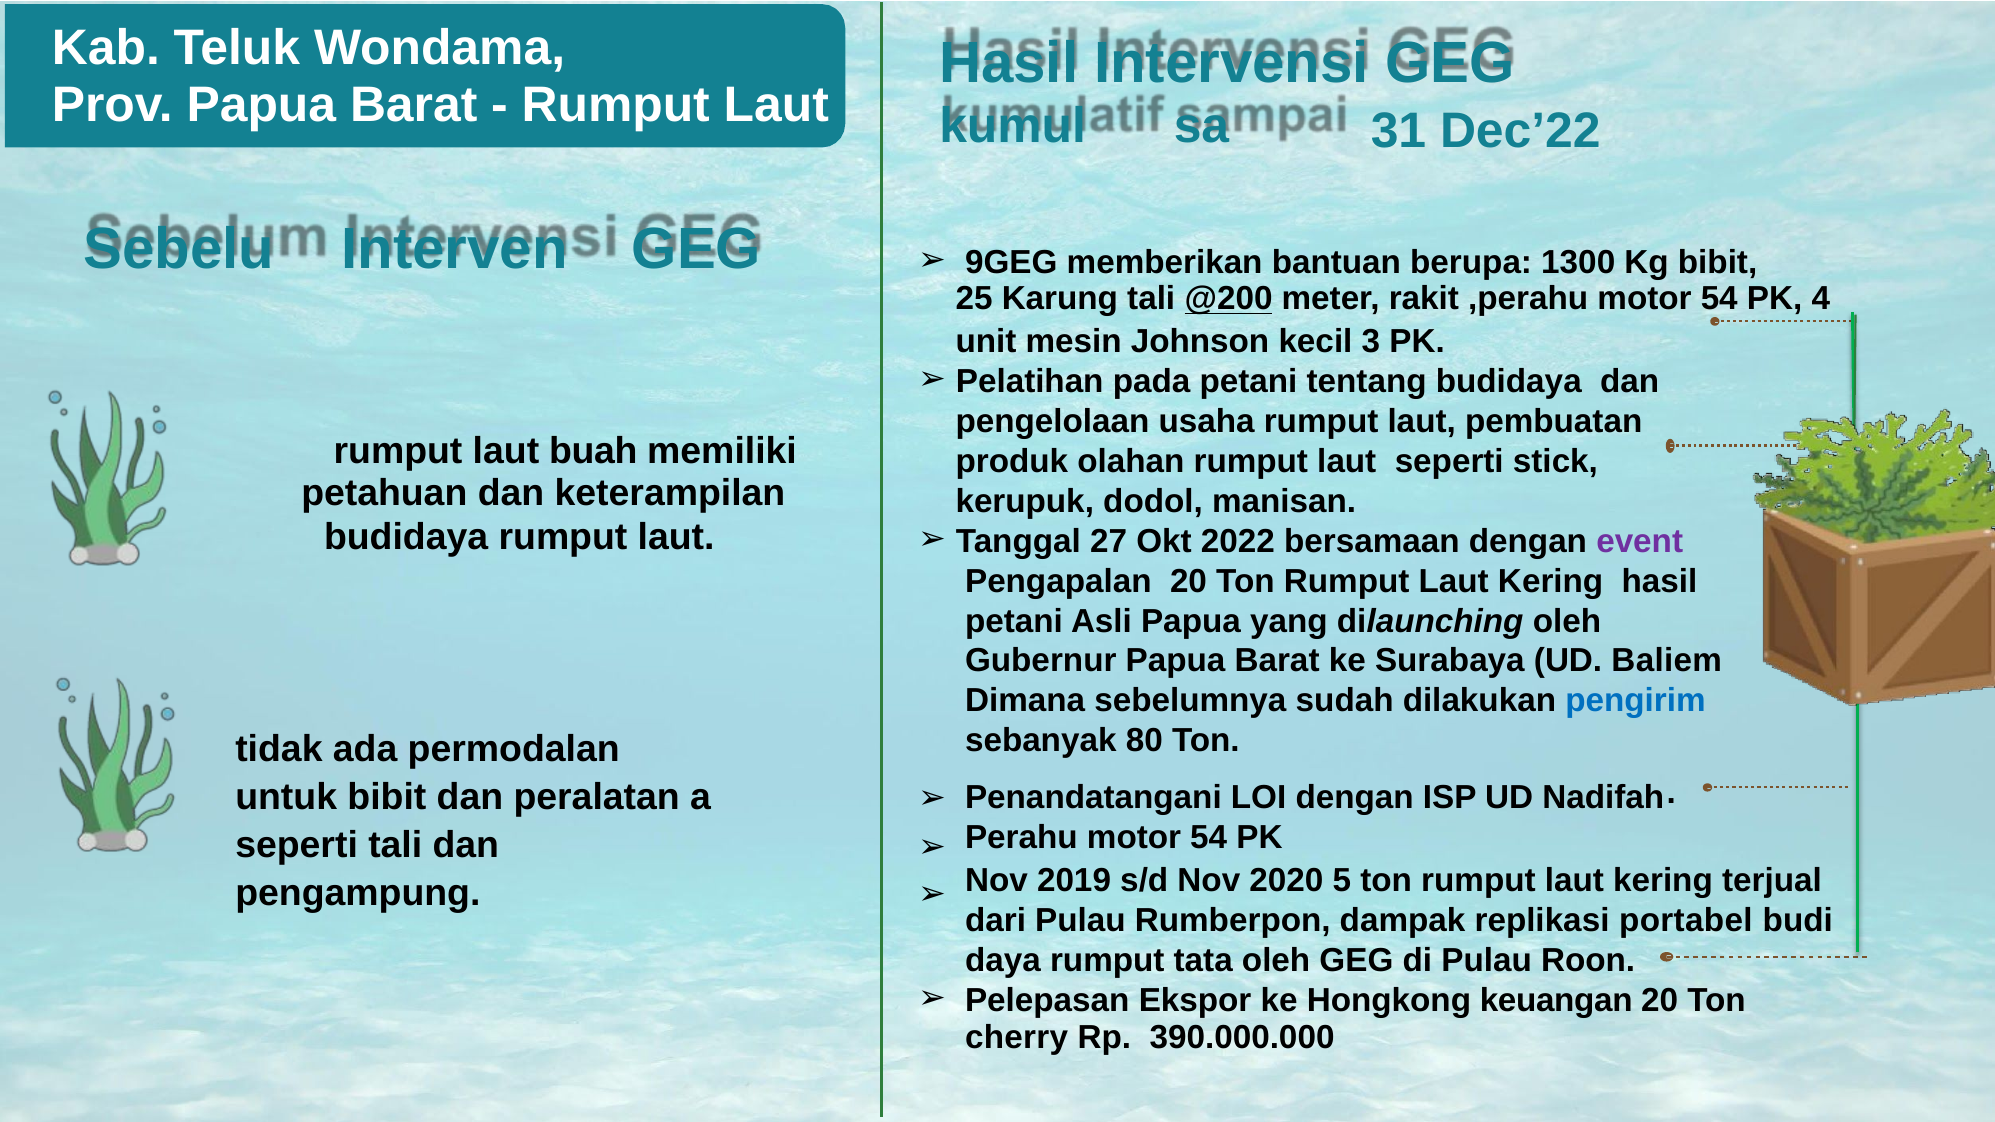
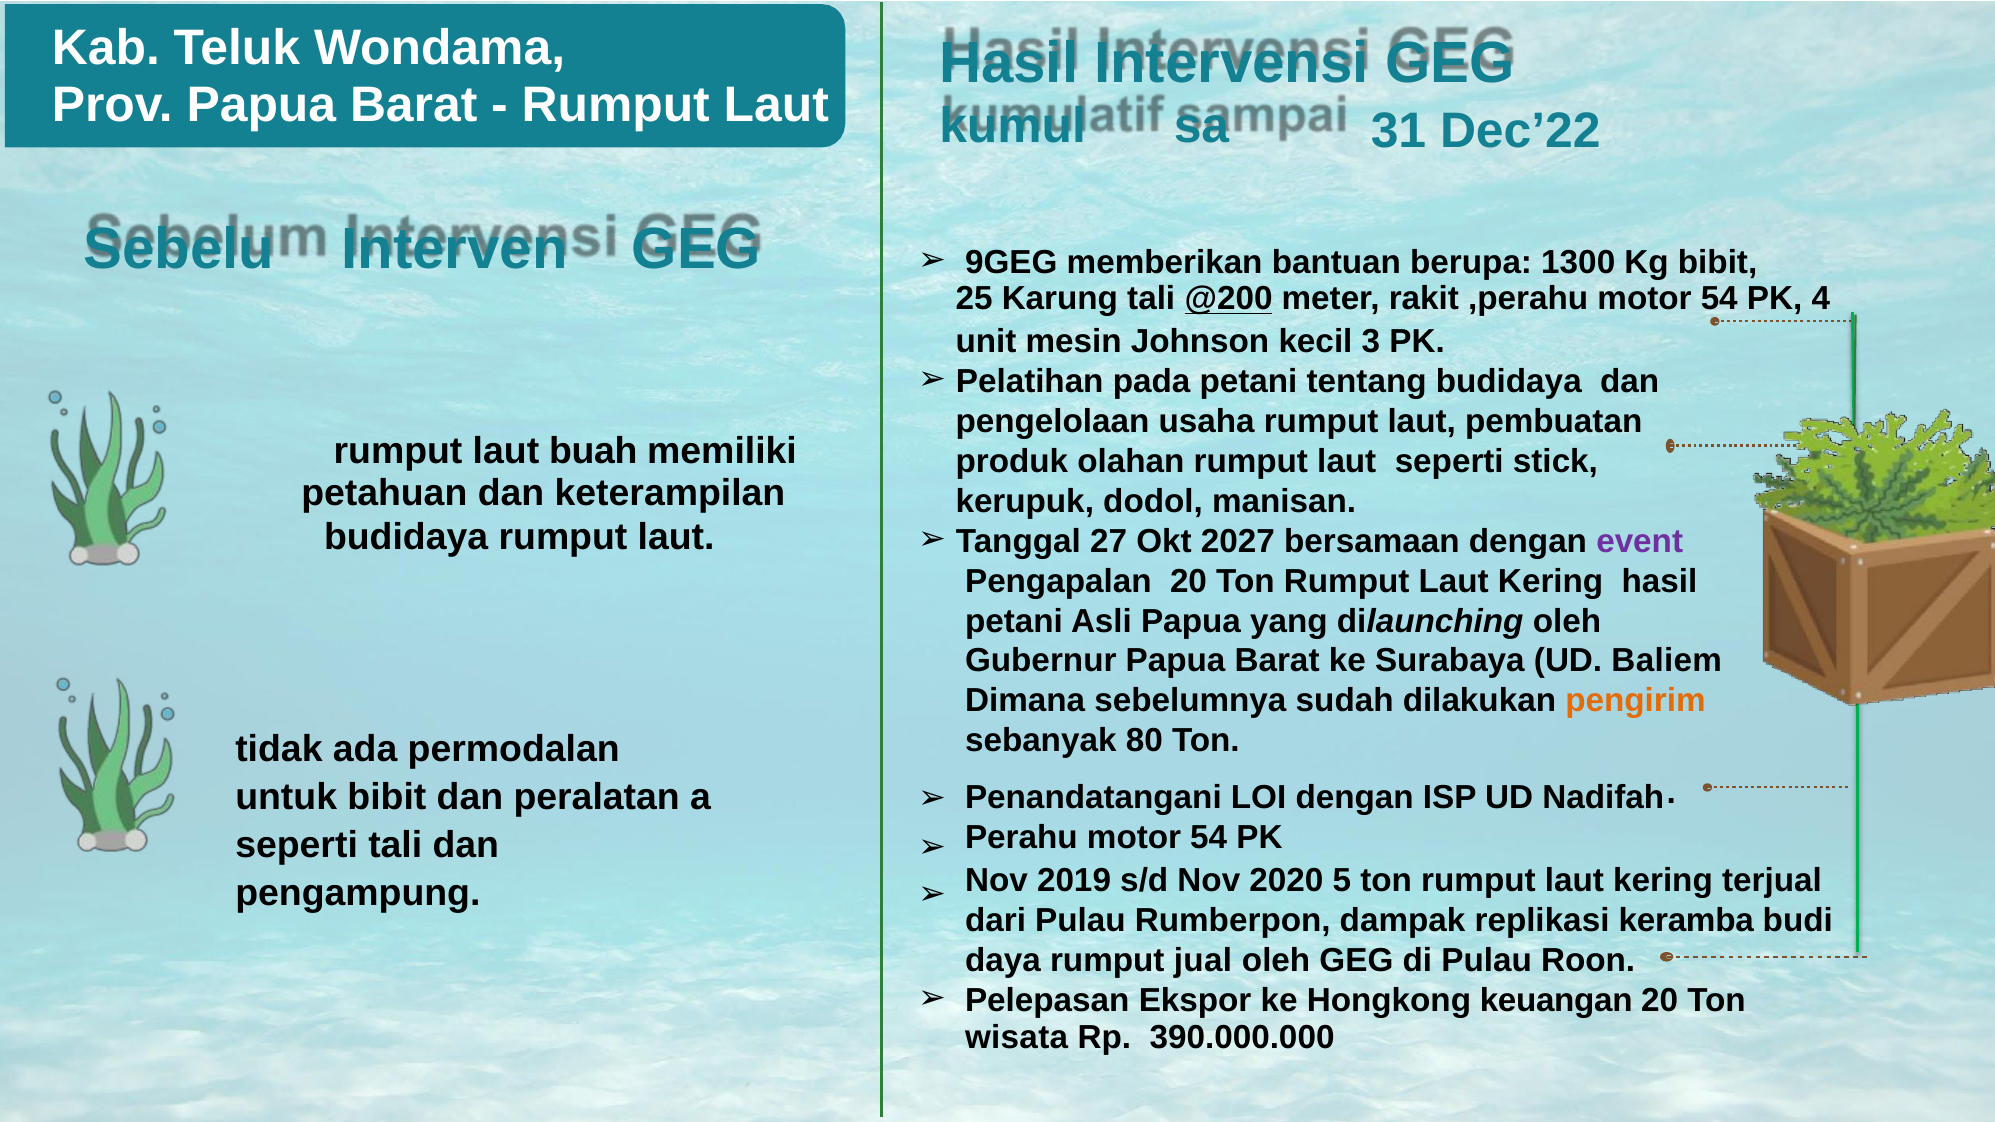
2022: 2022 -> 2027 (1238, 541)
pengirim colour: blue -> orange (1635, 701)
portabel: portabel -> keramba (1686, 921)
tata: tata -> jual (1203, 961)
cherry: cherry -> wisata (1017, 1037)
